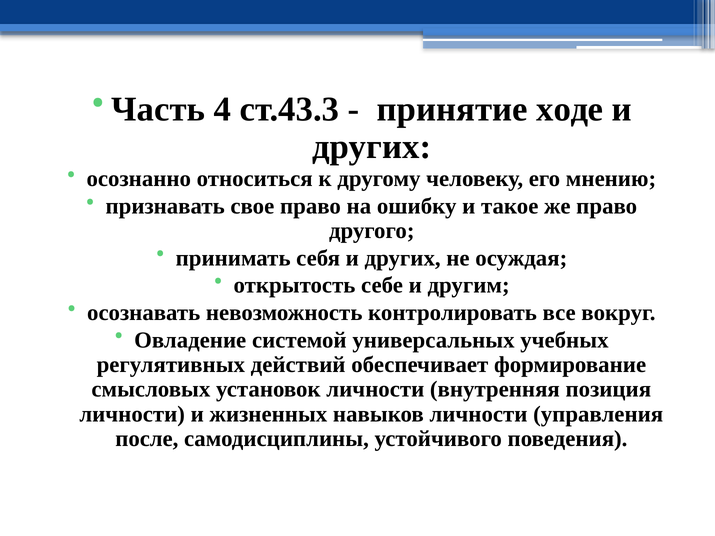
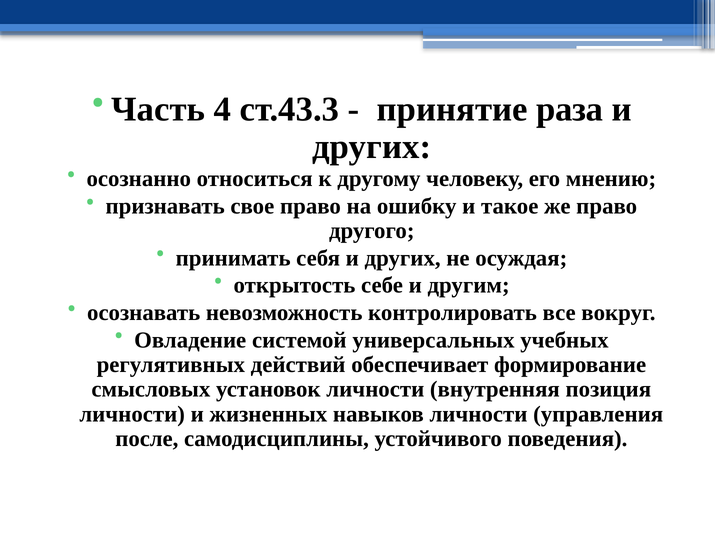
ходе: ходе -> раза (570, 109)
